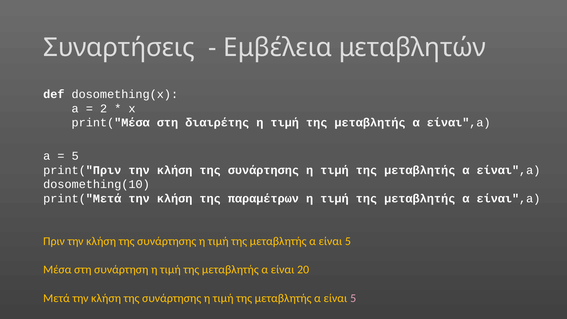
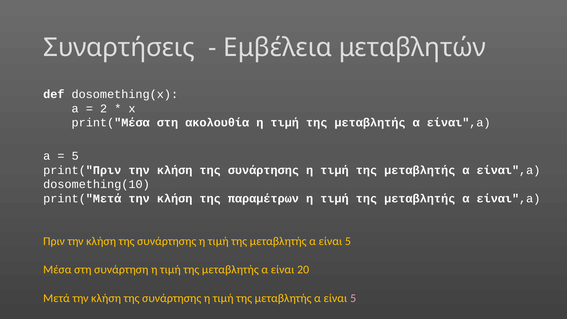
διαιρέτης: διαιρέτης -> ακολουθία (217, 123)
